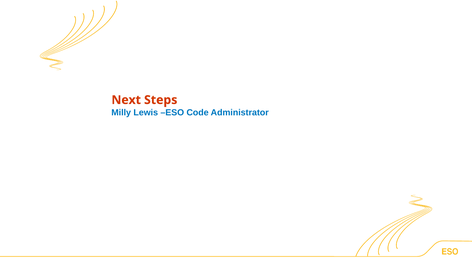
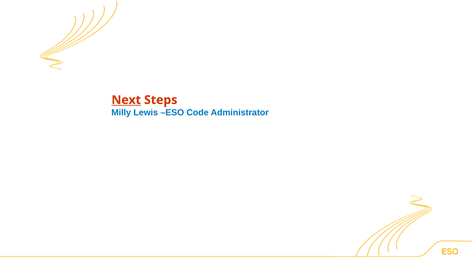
Next underline: none -> present (126, 100)
